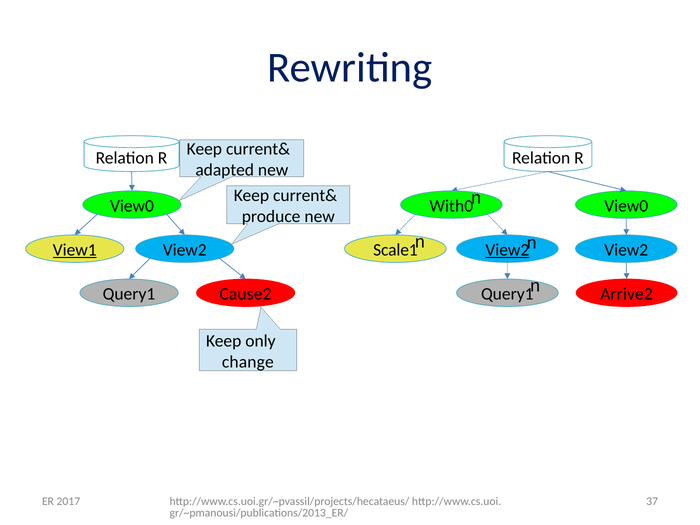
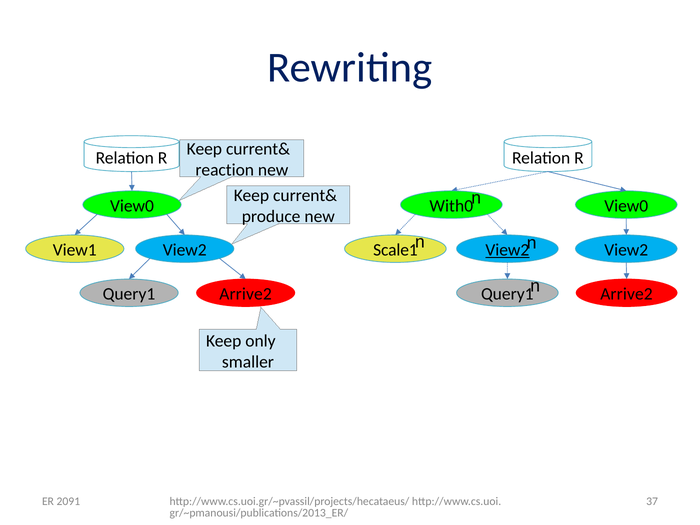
adapted: adapted -> reaction (225, 170)
View1 underline: present -> none (75, 250)
Query1 Cause2: Cause2 -> Arrive2 (246, 294)
change: change -> smaller (248, 362)
2017: 2017 -> 2091 (68, 501)
